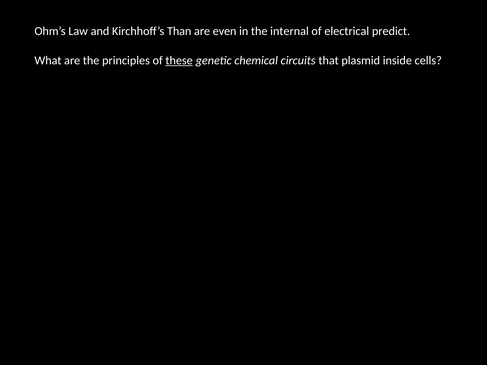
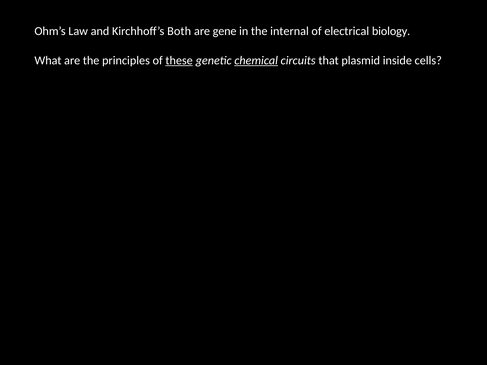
Than: Than -> Both (179, 31)
even: even -> gene (225, 31)
predict: predict -> biology (391, 31)
chemical underline: none -> present (256, 60)
